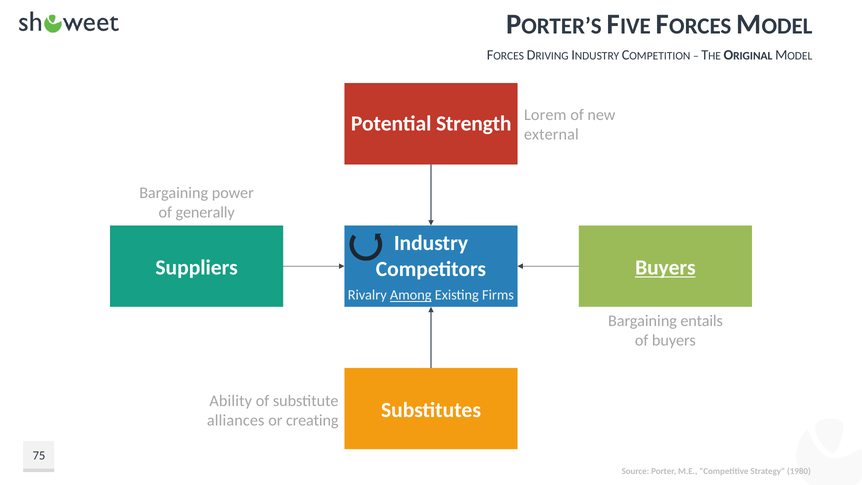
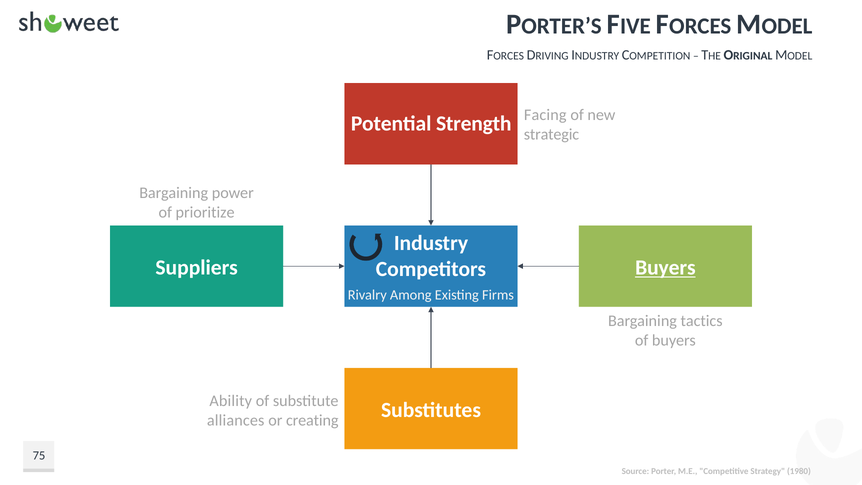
Lorem: Lorem -> Facing (545, 115)
external: external -> strategic (551, 134)
generally: generally -> prioritize (205, 212)
Among underline: present -> none (411, 295)
entails: entails -> tactics (702, 321)
